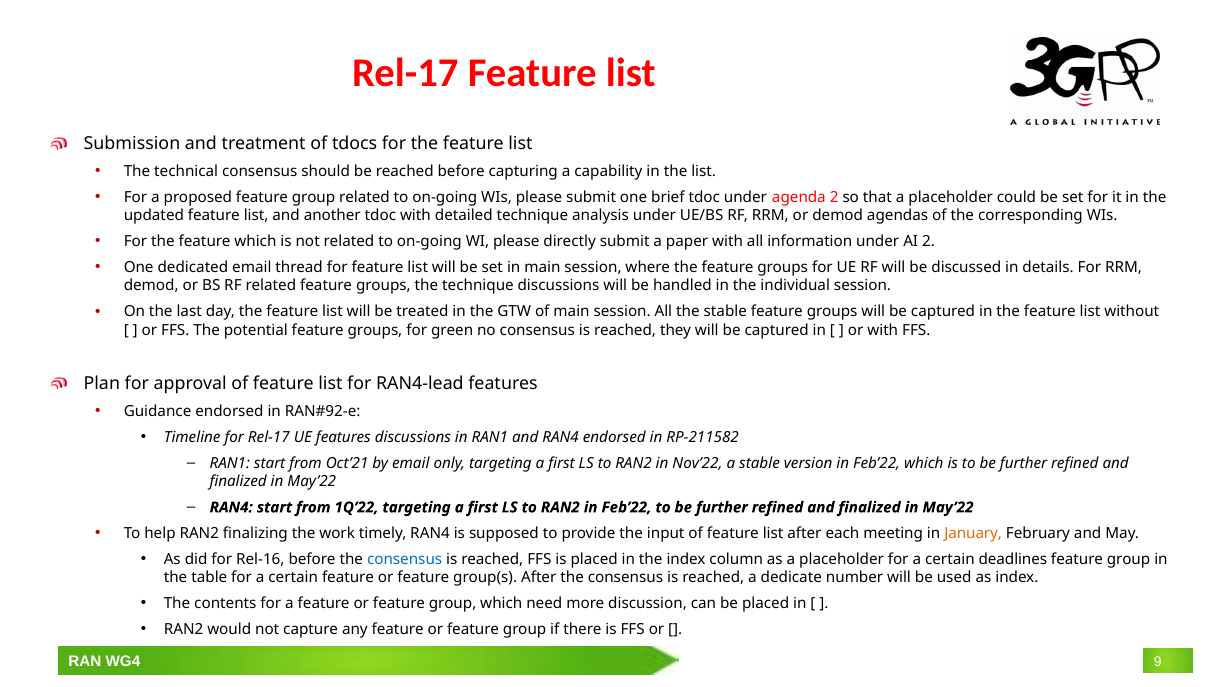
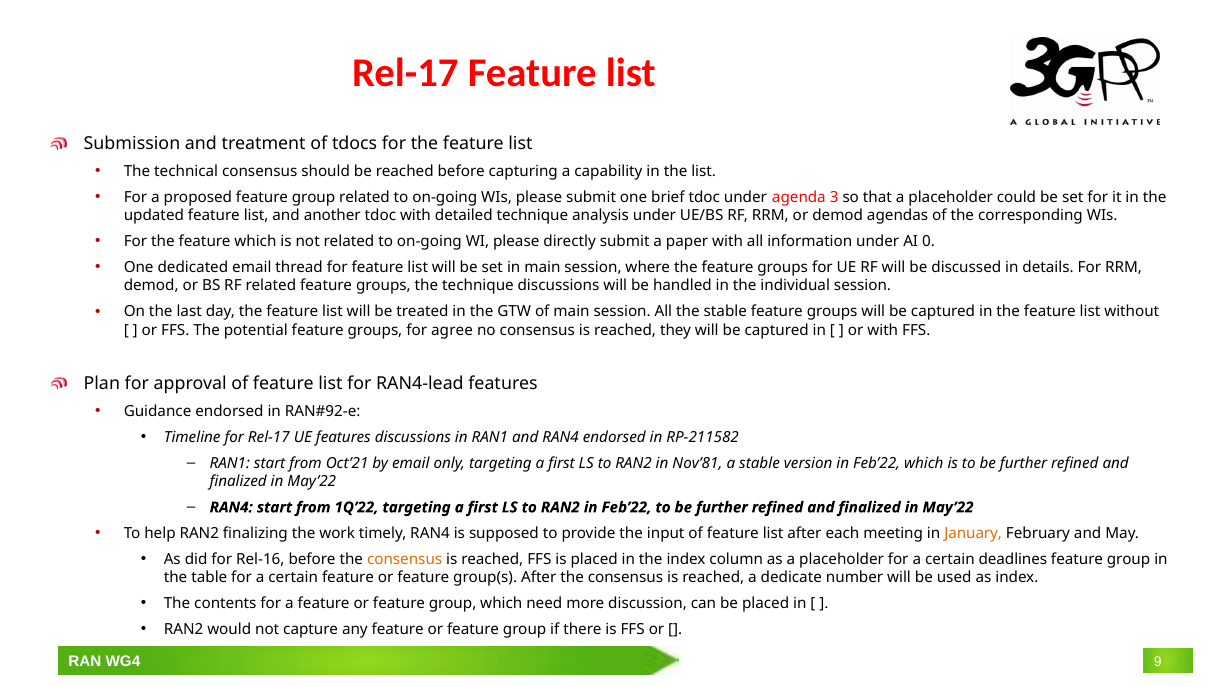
agenda 2: 2 -> 3 (834, 197)
AI 2: 2 -> 0 (928, 242)
green: green -> agree (452, 330)
Nov’22: Nov’22 -> Nov’81 (697, 463)
consensus colour: blue -> orange (405, 559)
